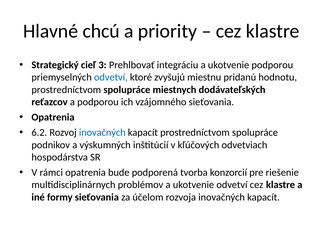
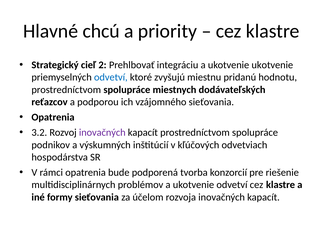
3: 3 -> 2 (102, 65)
ukotvenie podporou: podporou -> ukotvenie (272, 65)
6.2: 6.2 -> 3.2 (39, 133)
inovačných colour: blue -> purple (102, 133)
